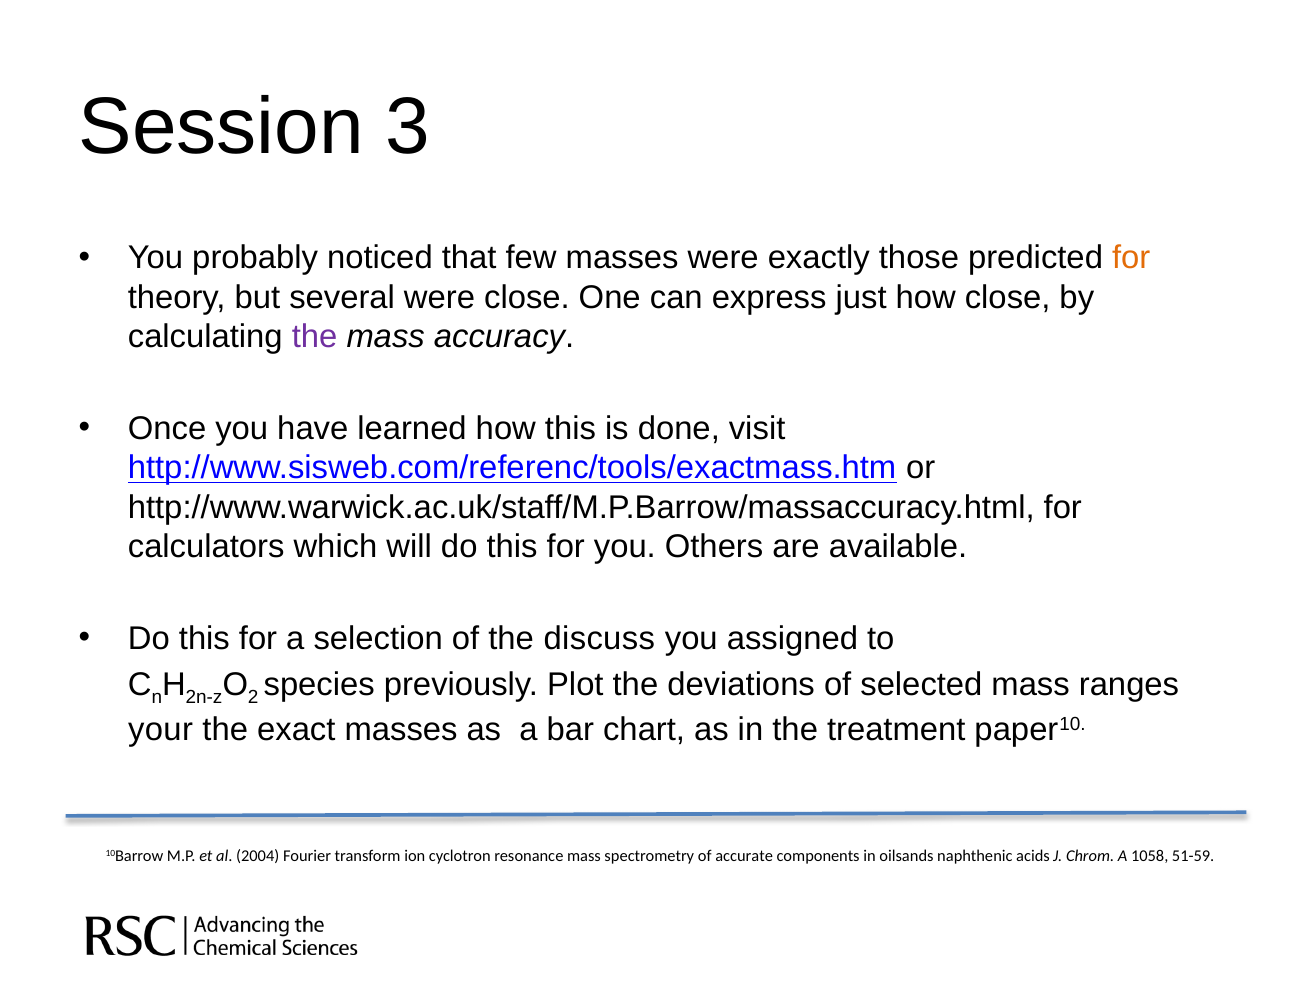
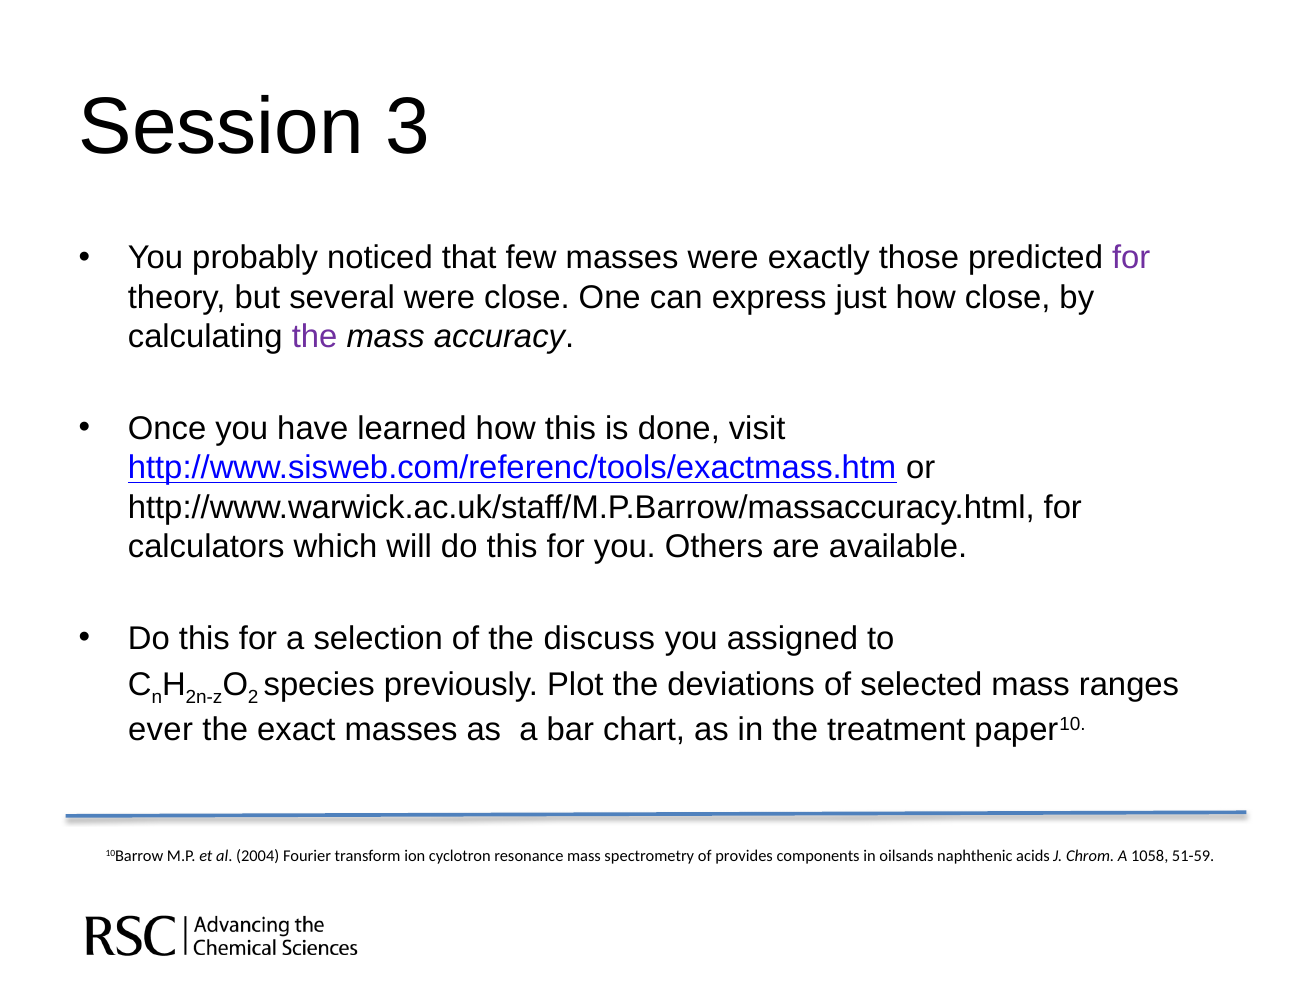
for colour: orange -> purple (1131, 258)
your: your -> ever (161, 729)
accurate: accurate -> provides (744, 856)
